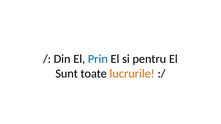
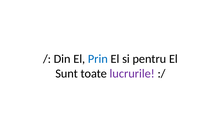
lucrurile colour: orange -> purple (132, 74)
